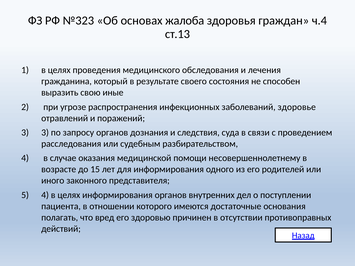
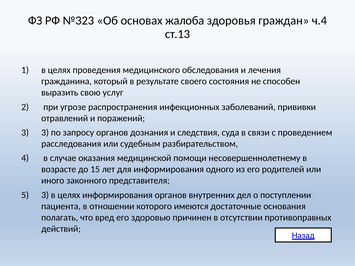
иные: иные -> услуг (113, 93)
здоровье: здоровье -> прививки (297, 107)
5 4: 4 -> 3 (45, 195)
